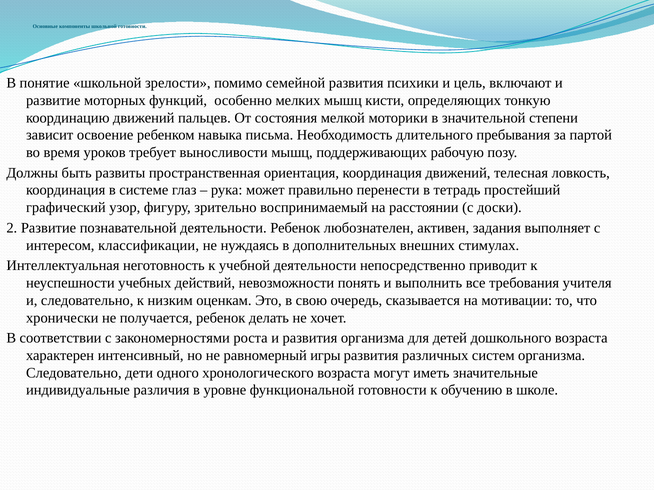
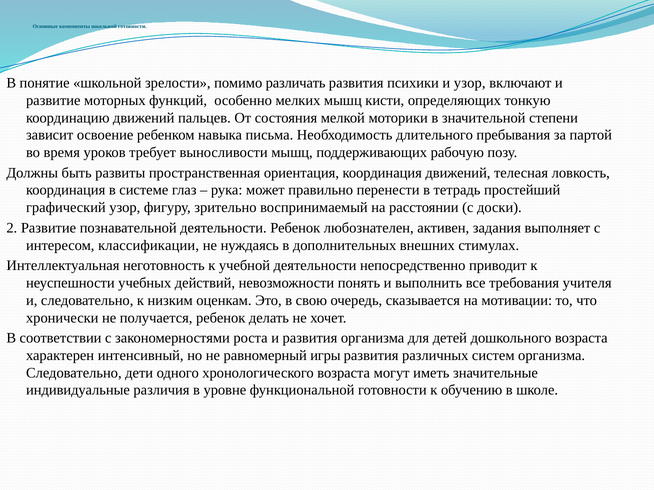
семейной: семейной -> различать (296, 83)
и цель: цель -> узор (470, 83)
